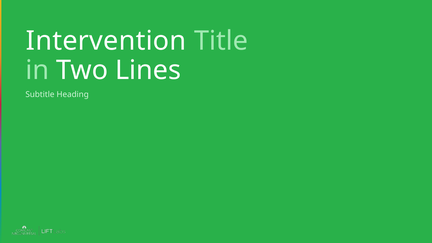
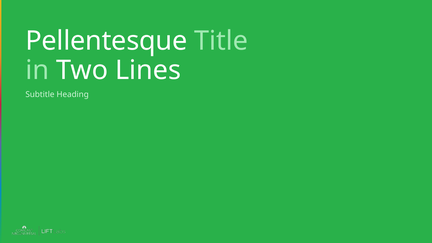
Intervention: Intervention -> Pellentesque (106, 41)
